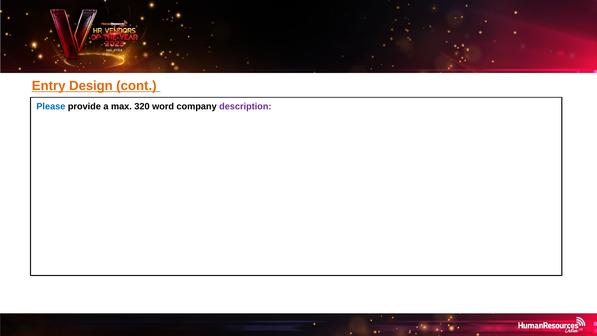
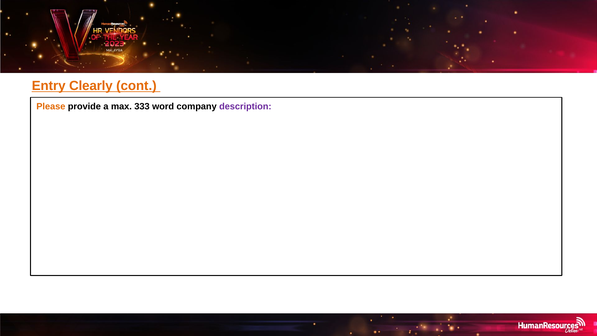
Design: Design -> Clearly (91, 86)
Please colour: blue -> orange (51, 106)
320: 320 -> 333 (142, 106)
